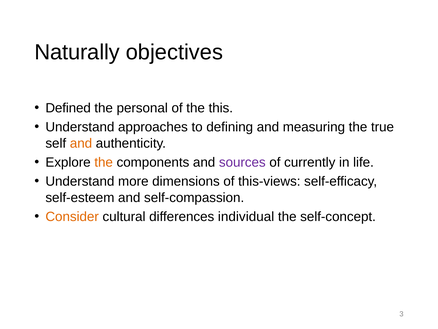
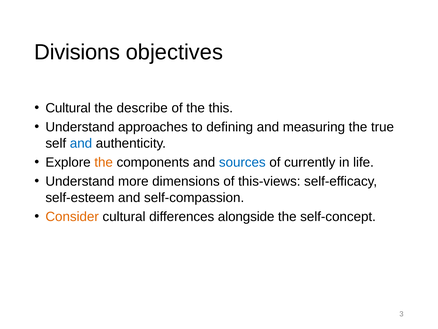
Naturally: Naturally -> Divisions (77, 52)
Defined: Defined -> Cultural (68, 108)
personal: personal -> describe (142, 108)
and colour: orange -> blue (81, 143)
sources colour: purple -> blue (242, 162)
individual: individual -> alongside (246, 216)
